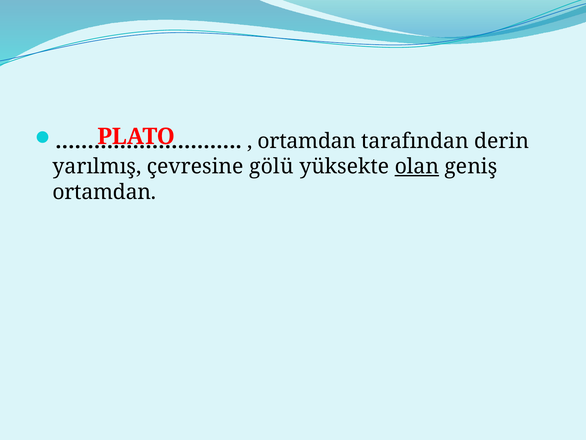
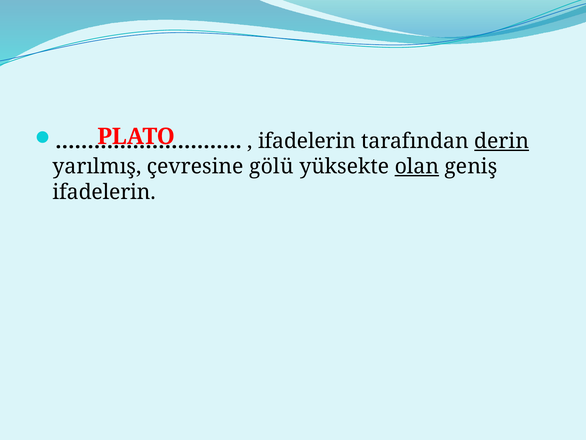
ortamdan: ortamdan -> ifadelerin (307, 141)
derin underline: none -> present (502, 141)
ortamdan: ortamdan -> ifadelerin (104, 192)
